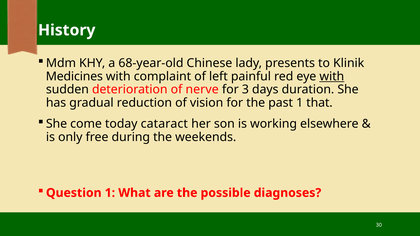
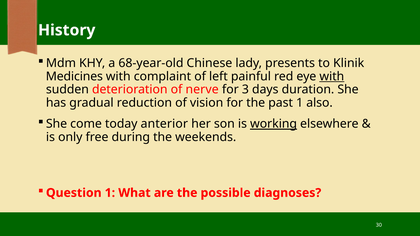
that: that -> also (319, 103)
cataract: cataract -> anterior (164, 124)
working underline: none -> present (274, 124)
